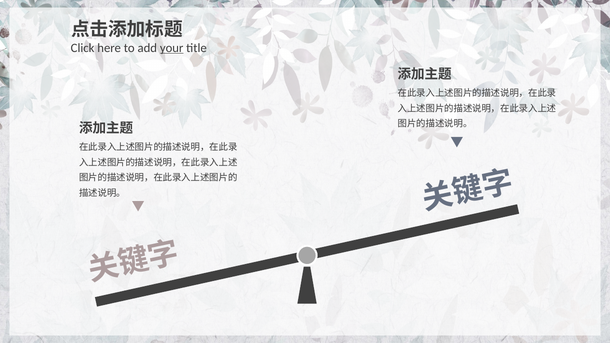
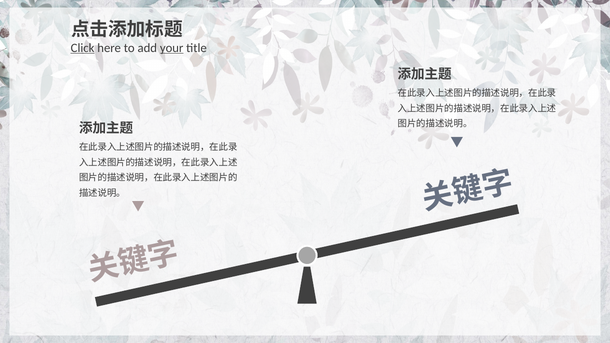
Click underline: none -> present (83, 48)
